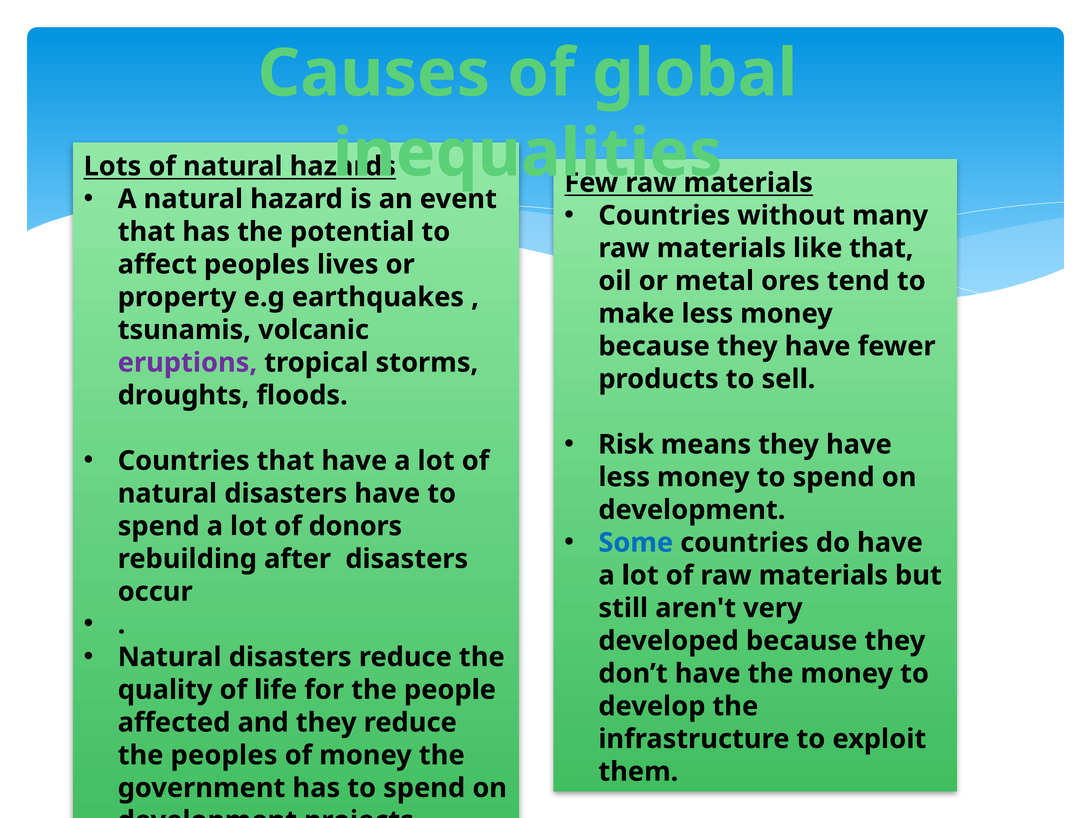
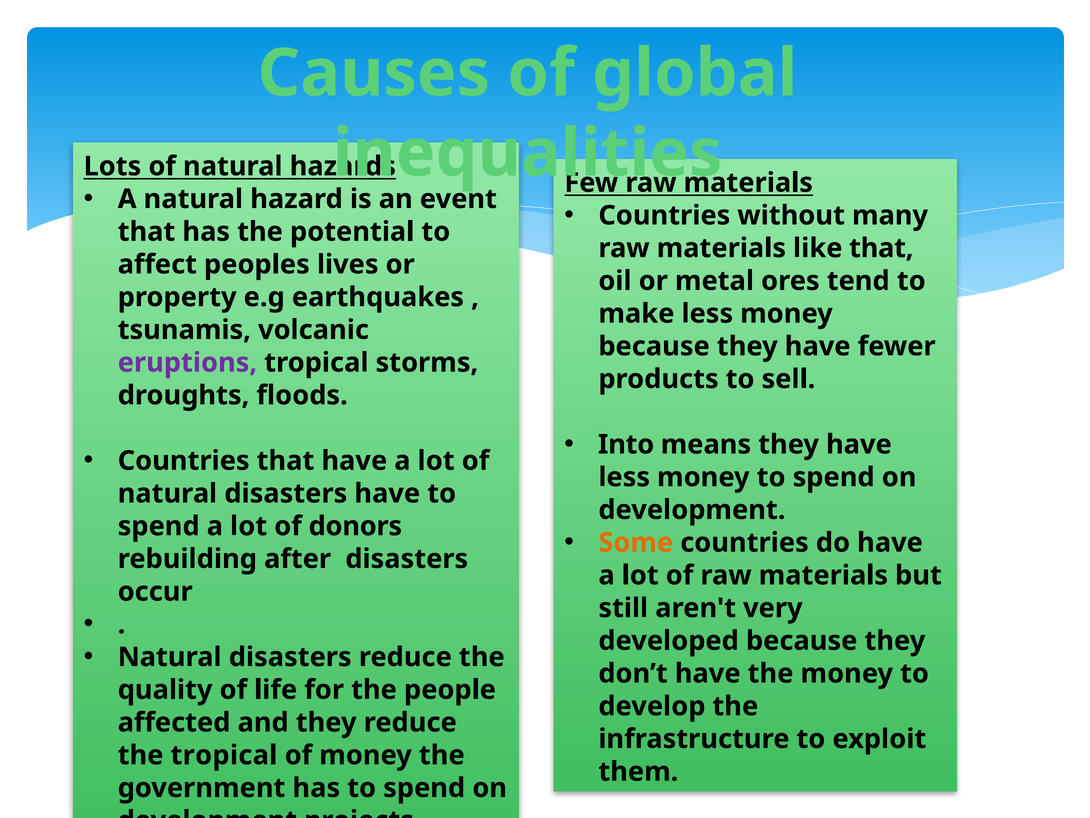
Risk: Risk -> Into (626, 444)
Some colour: blue -> orange (636, 542)
the peoples: peoples -> tropical (224, 755)
